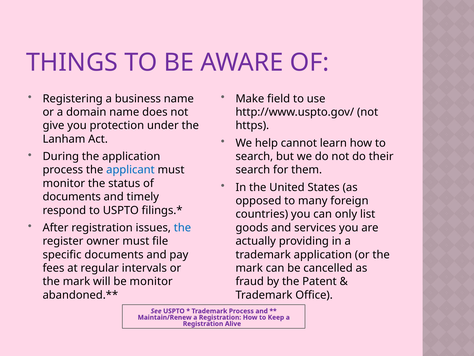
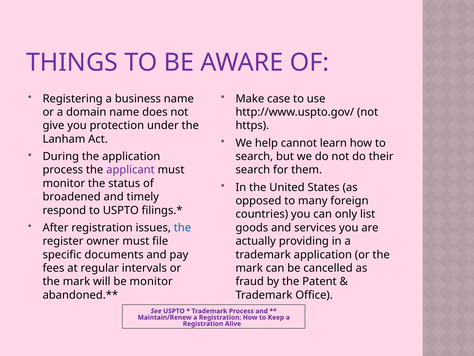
field: field -> case (279, 99)
applicant colour: blue -> purple (130, 170)
documents: documents -> broadened (72, 197)
